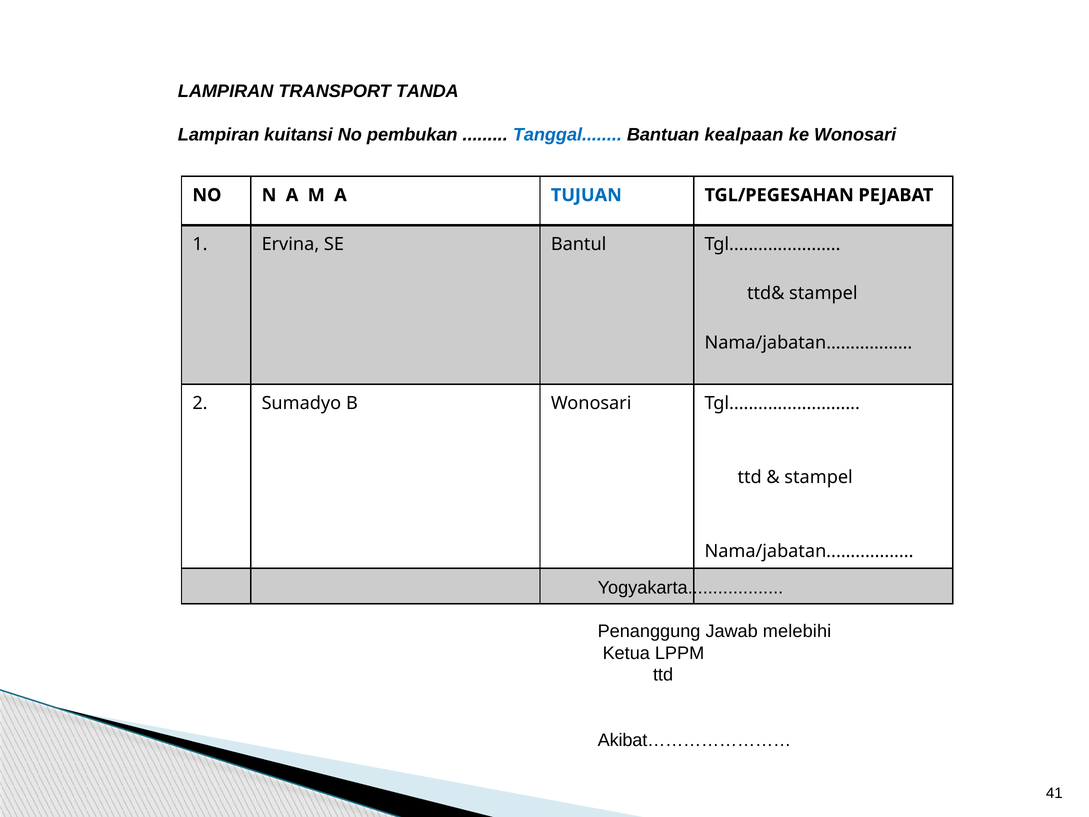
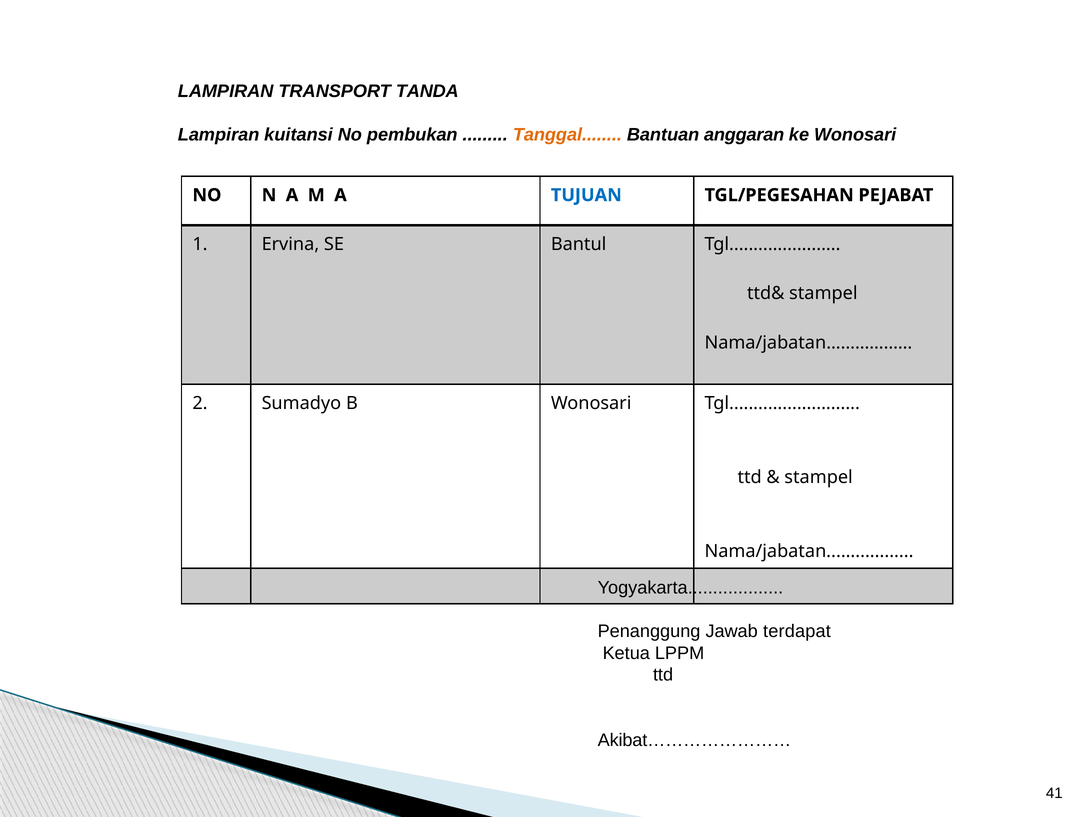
Tanggal colour: blue -> orange (567, 135)
kealpaan: kealpaan -> anggaran (744, 135)
melebihi: melebihi -> terdapat (797, 631)
